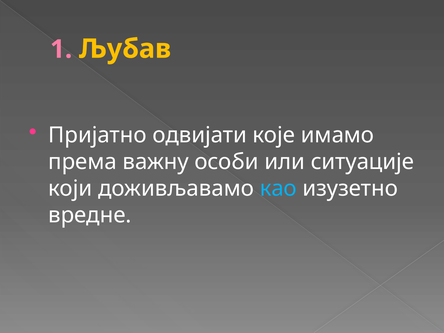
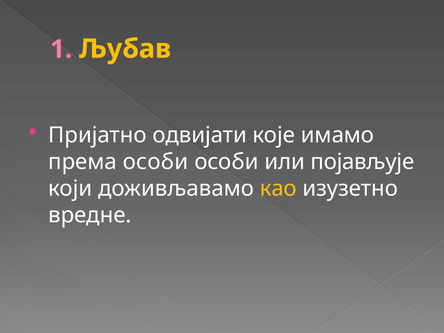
према важну: важну -> особи (155, 162)
ситуације: ситуације -> појављује (362, 162)
као colour: light blue -> yellow (278, 188)
